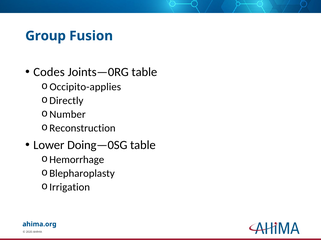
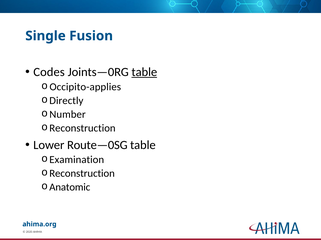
Group: Group -> Single (45, 36)
table underline: none -> present (144, 72)
Doing—0SG: Doing—0SG -> Route—0SG (97, 145)
Hemorrhage: Hemorrhage -> Examination (77, 160)
Blepharoplasty: Blepharoplasty -> Reconstruction (82, 174)
Irrigation: Irrigation -> Anatomic (70, 188)
